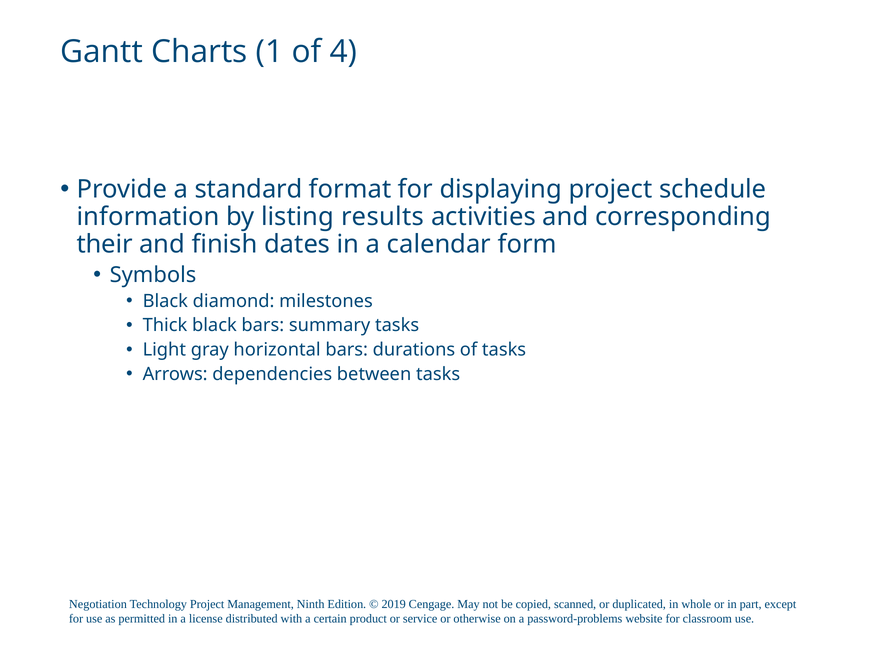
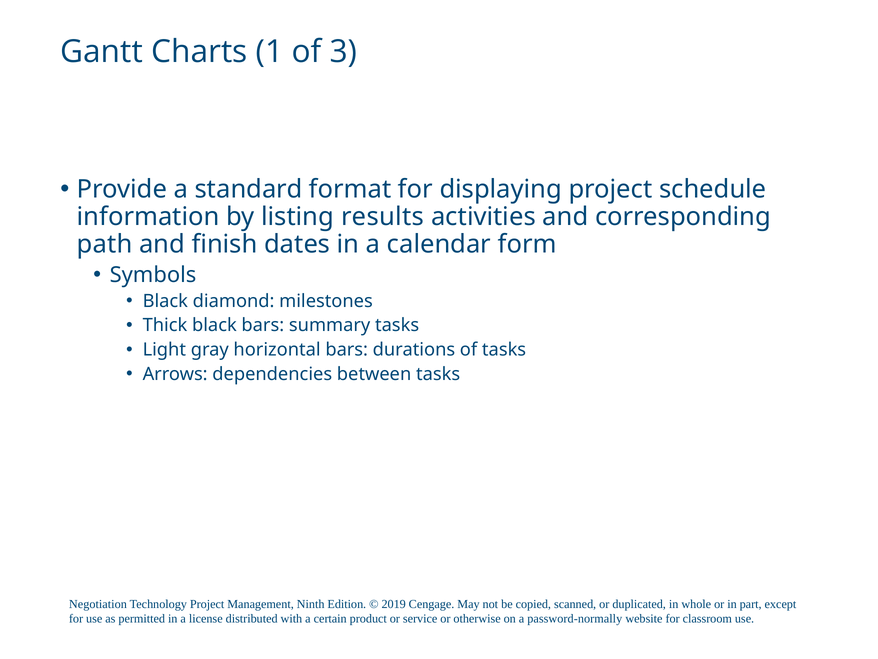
4: 4 -> 3 (343, 52)
their: their -> path (105, 244)
password-problems: password-problems -> password-normally (575, 618)
